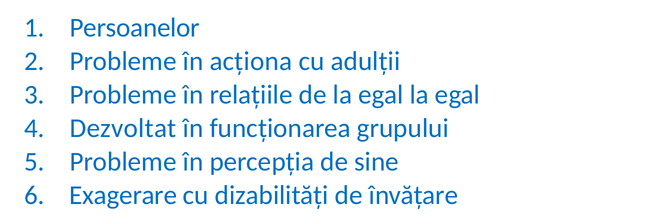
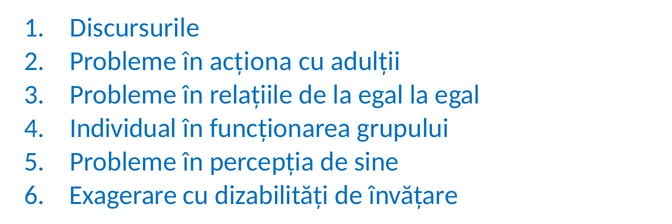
Persoanelor: Persoanelor -> Discursurile (135, 28)
Dezvoltat: Dezvoltat -> Individual (123, 128)
